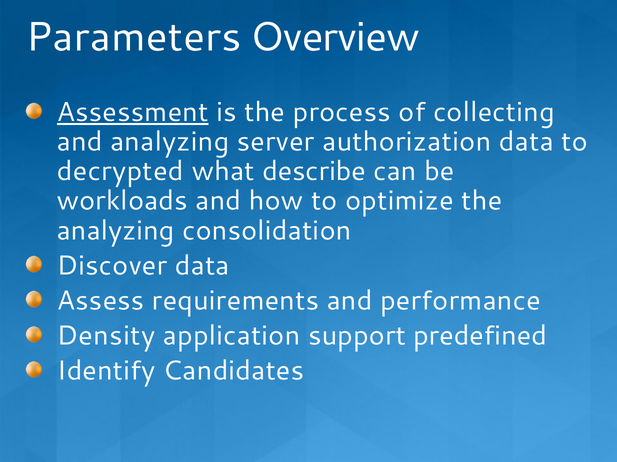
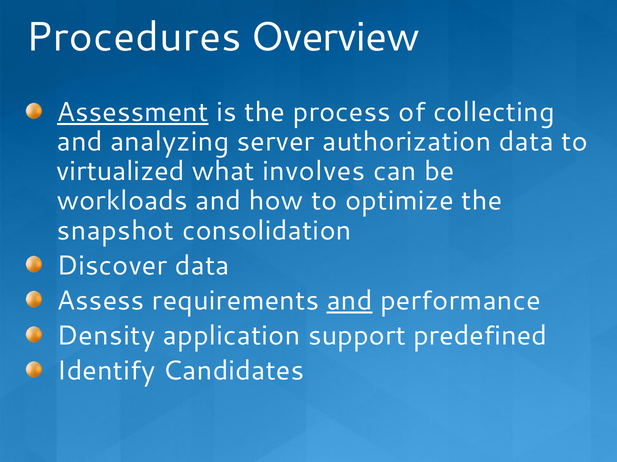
Parameters: Parameters -> Procedures (134, 37)
decrypted: decrypted -> virtualized (121, 172)
describe: describe -> involves (314, 172)
analyzing: analyzing -> snapshot (116, 231)
and underline: none -> present (350, 301)
